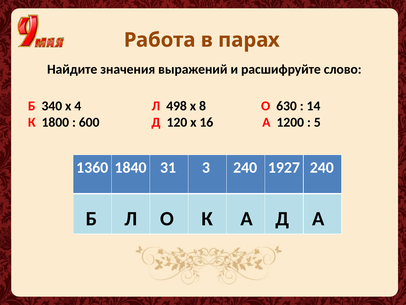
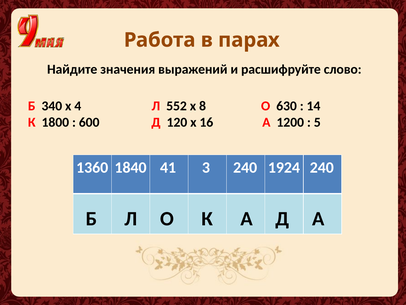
498: 498 -> 552 (177, 106)
31: 31 -> 41 (168, 167)
1927: 1927 -> 1924 (284, 167)
